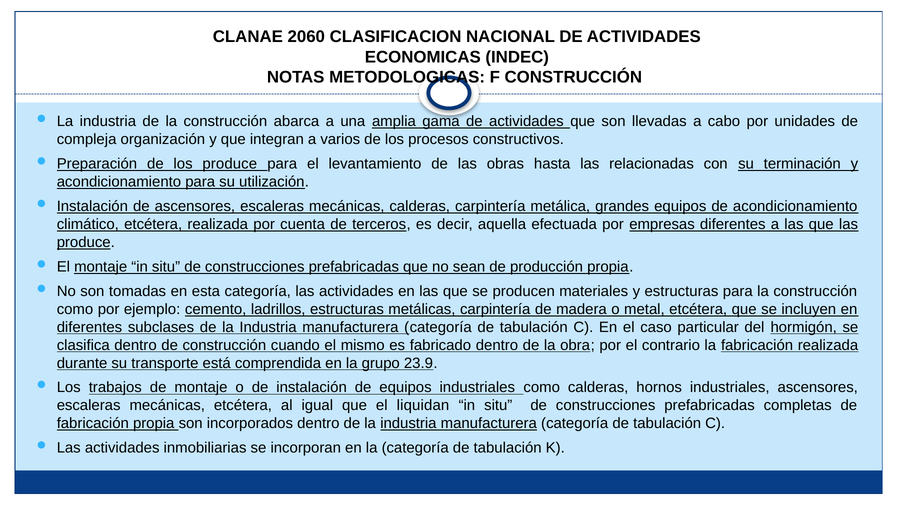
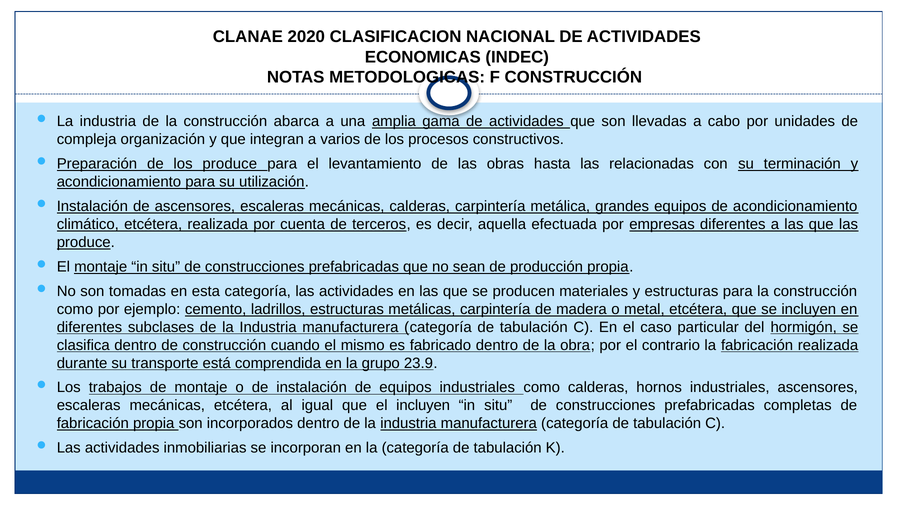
2060: 2060 -> 2020 (306, 37)
el liquidan: liquidan -> incluyen (423, 406)
